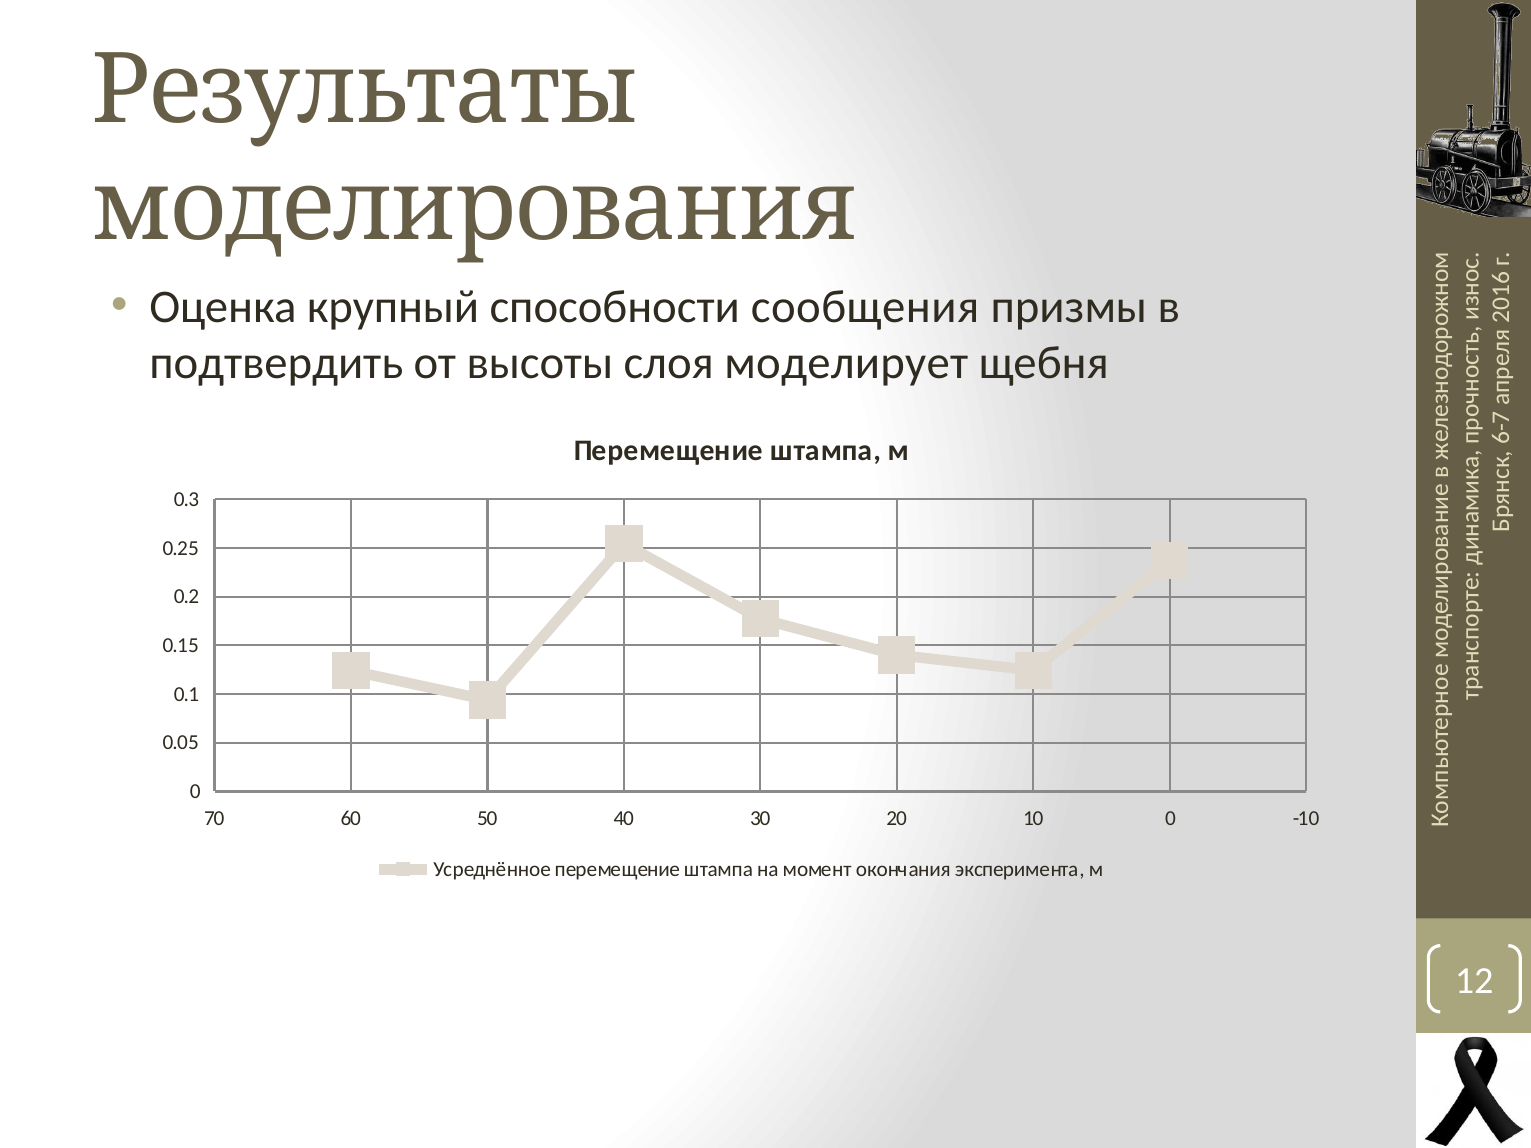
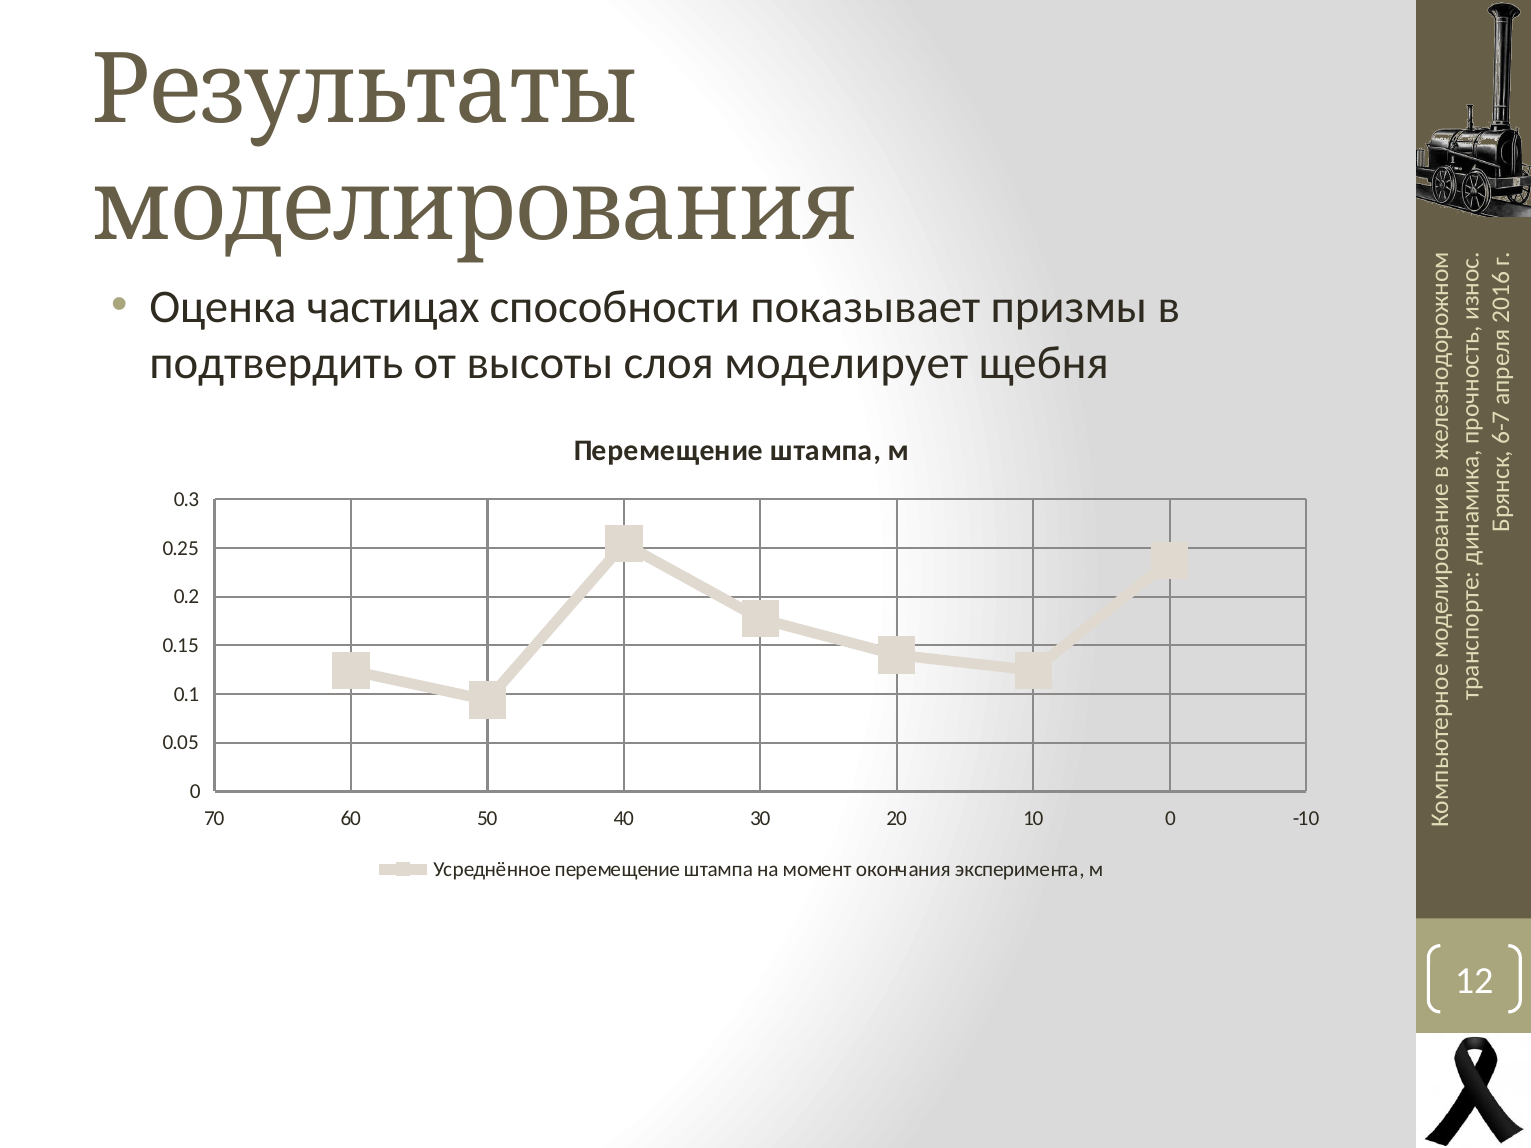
крупный: крупный -> частицах (393, 307)
сообщения: сообщения -> показывает (865, 307)
